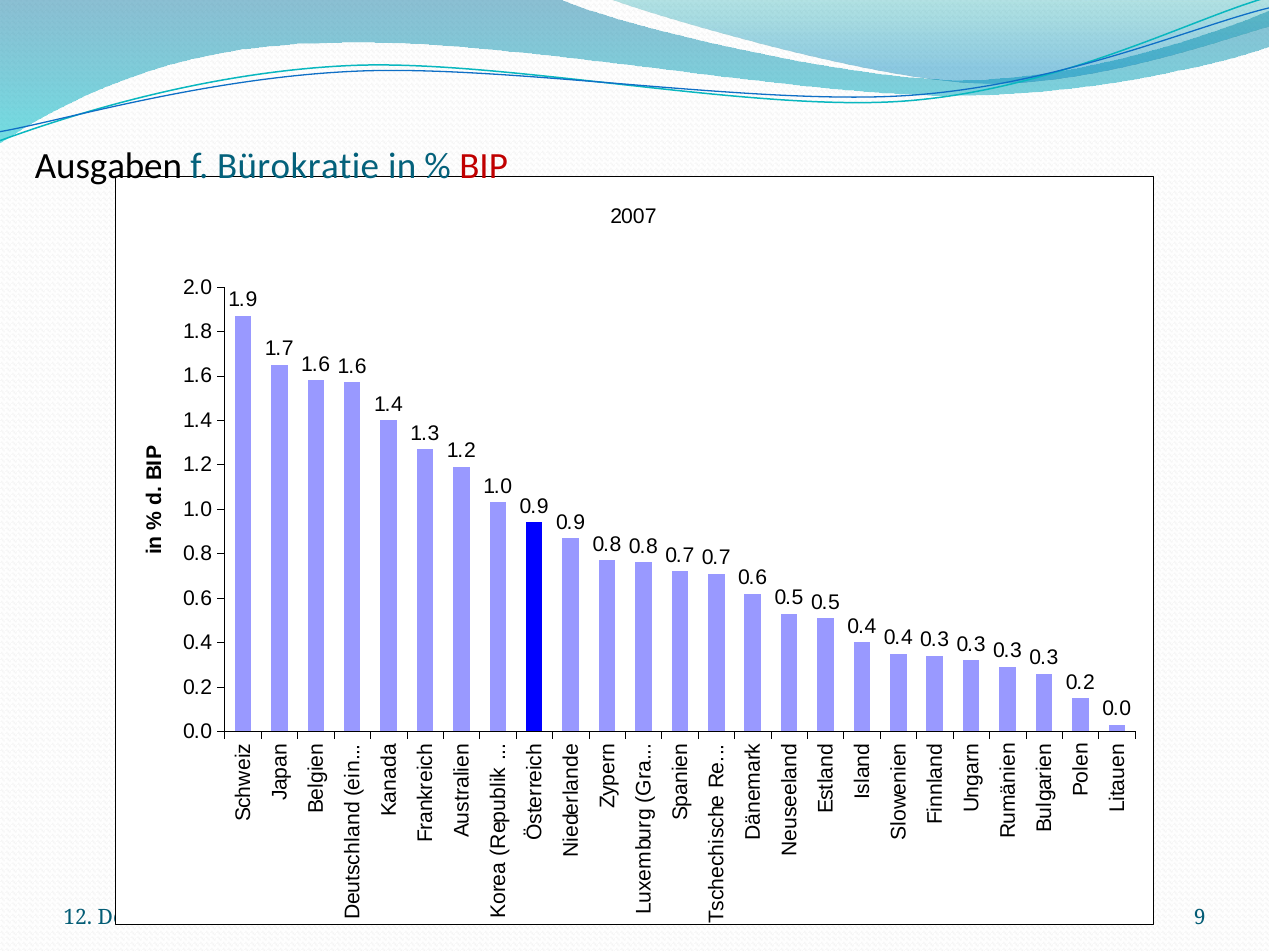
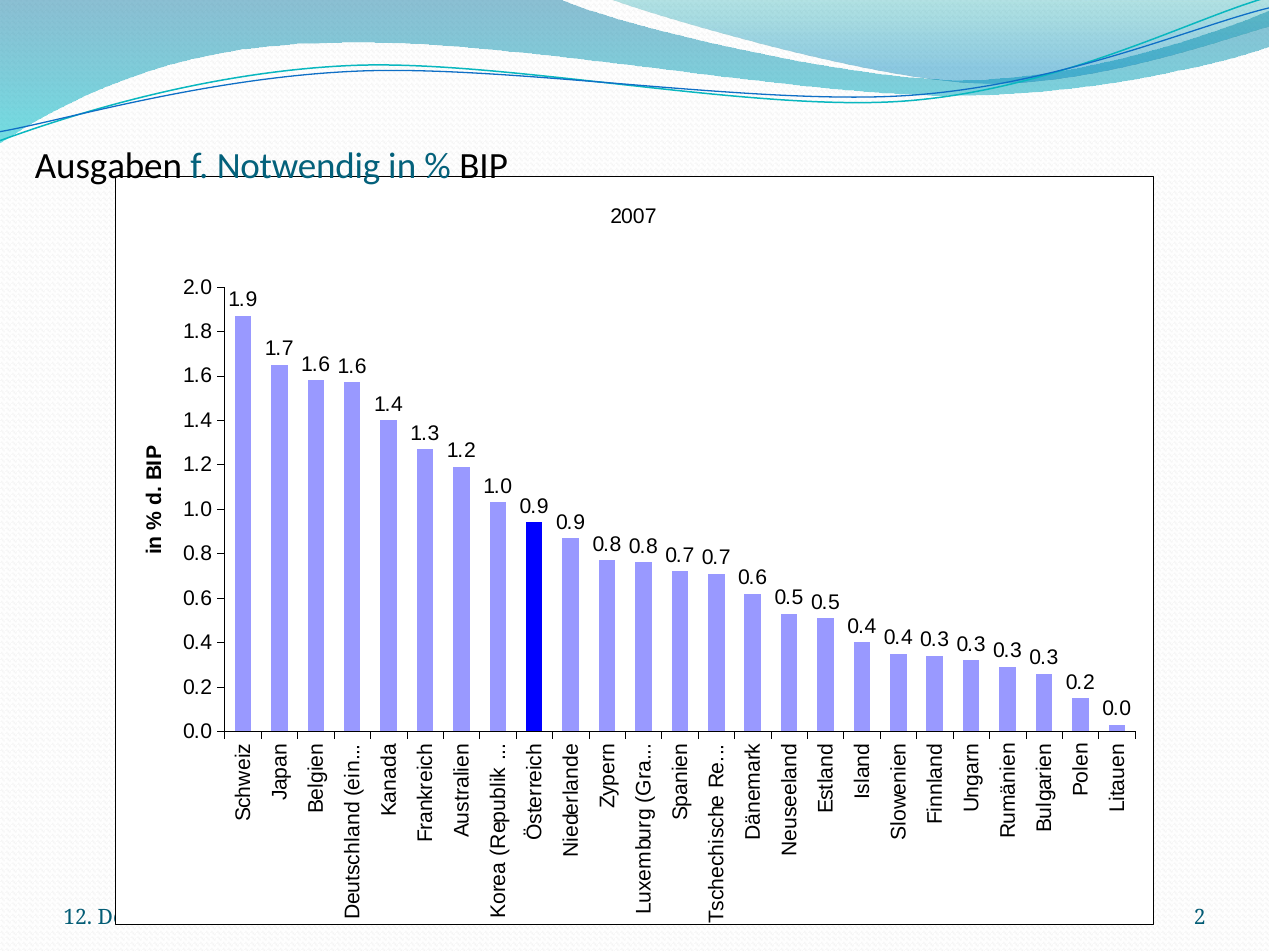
Bürokratie: Bürokratie -> Notwendig (298, 166)
BIP colour: red -> black (484, 166)
9: 9 -> 2 (1200, 918)
